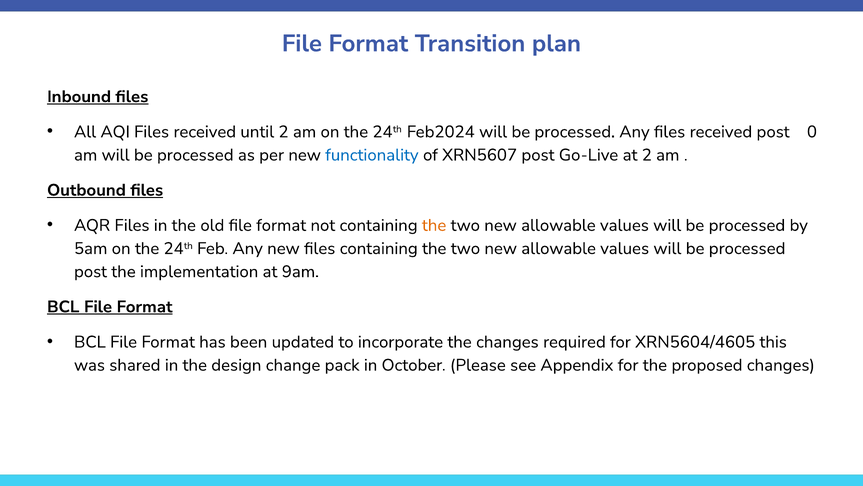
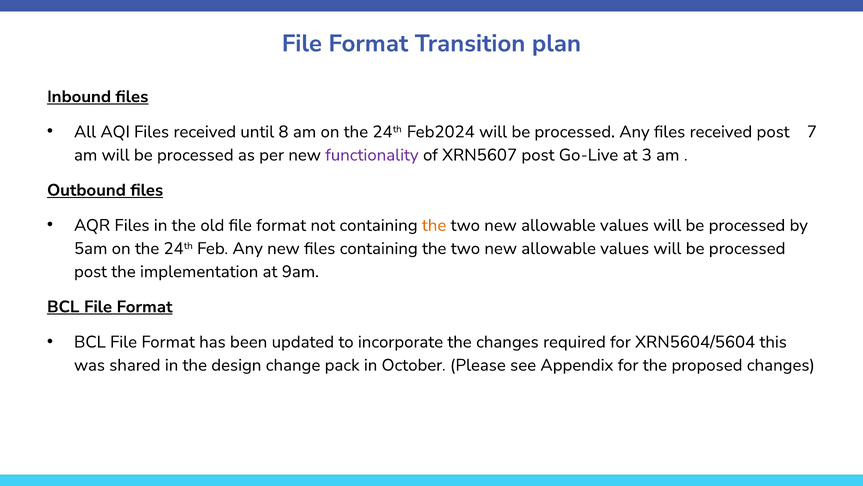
until 2: 2 -> 8 (283, 132)
0: 0 -> 7 (812, 132)
functionality colour: blue -> purple (372, 155)
at 2: 2 -> 3 (647, 155)
XRN5604/4605: XRN5604/4605 -> XRN5604/5604 (695, 342)
